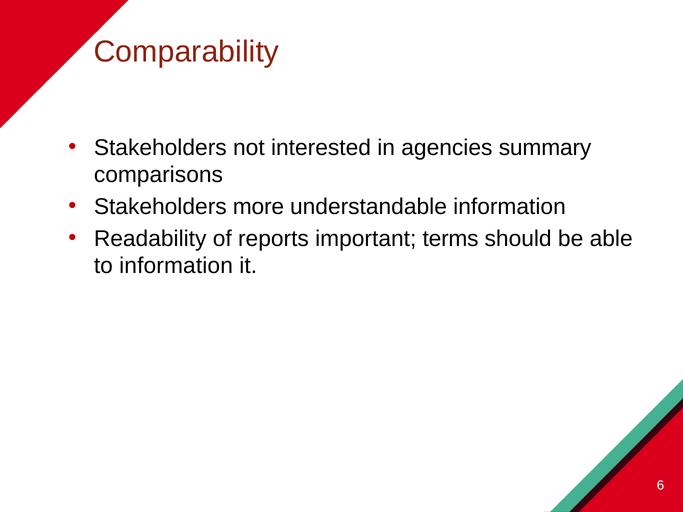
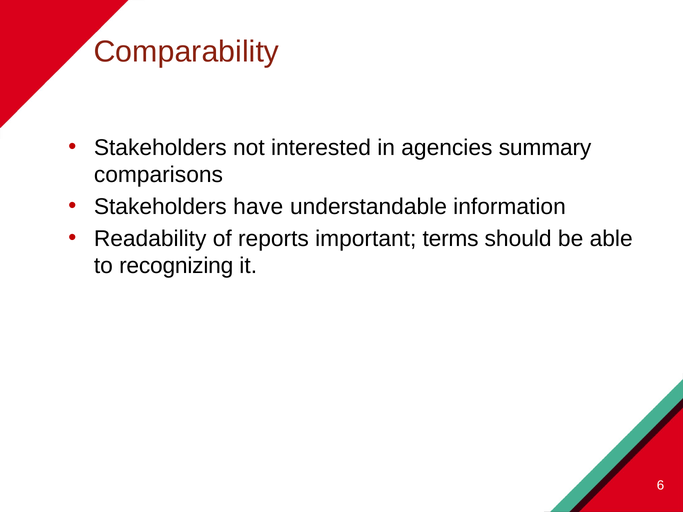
more: more -> have (258, 207)
to information: information -> recognizing (176, 266)
